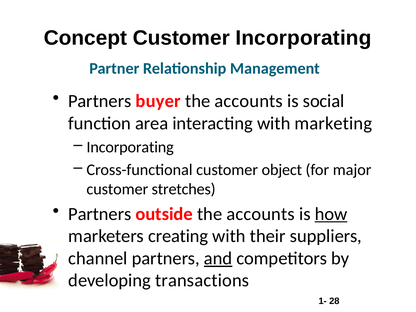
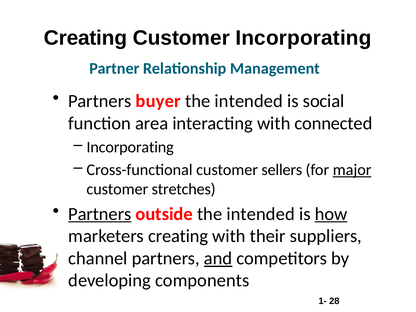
Concept: Concept -> Creating (86, 38)
accounts: accounts -> intended (249, 101)
marketing: marketing -> connected (333, 123)
object: object -> sellers (282, 170)
major underline: none -> present (352, 170)
Partners underline: none -> present (100, 214)
outside the accounts: accounts -> intended (261, 214)
transactions: transactions -> components (202, 281)
